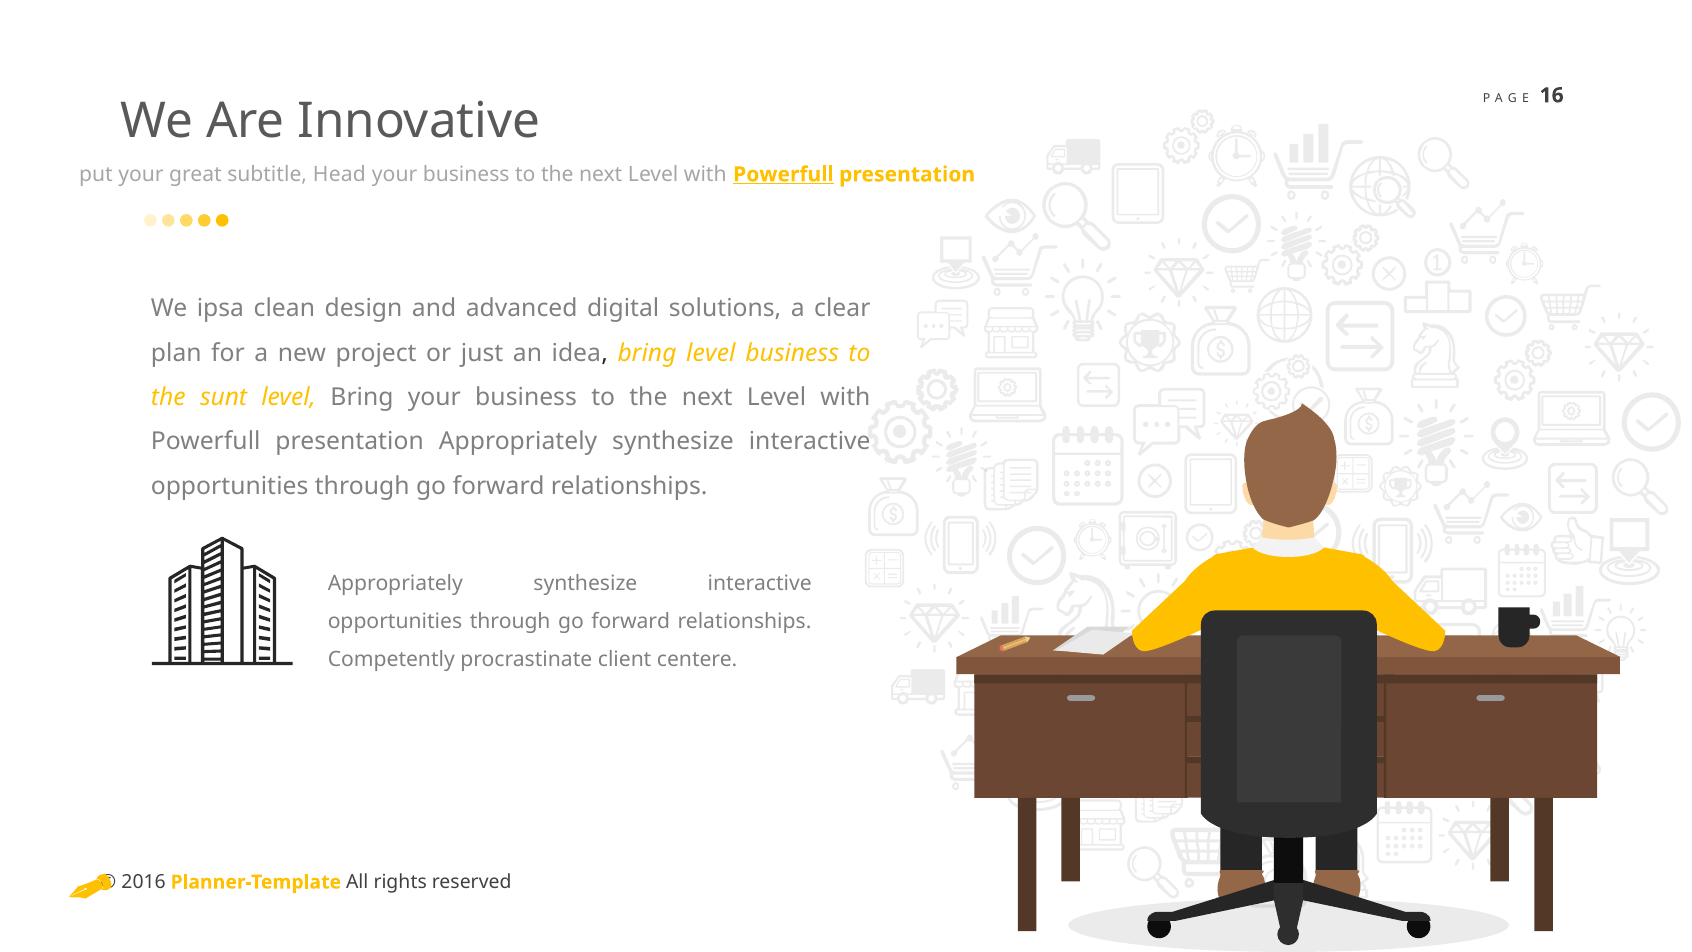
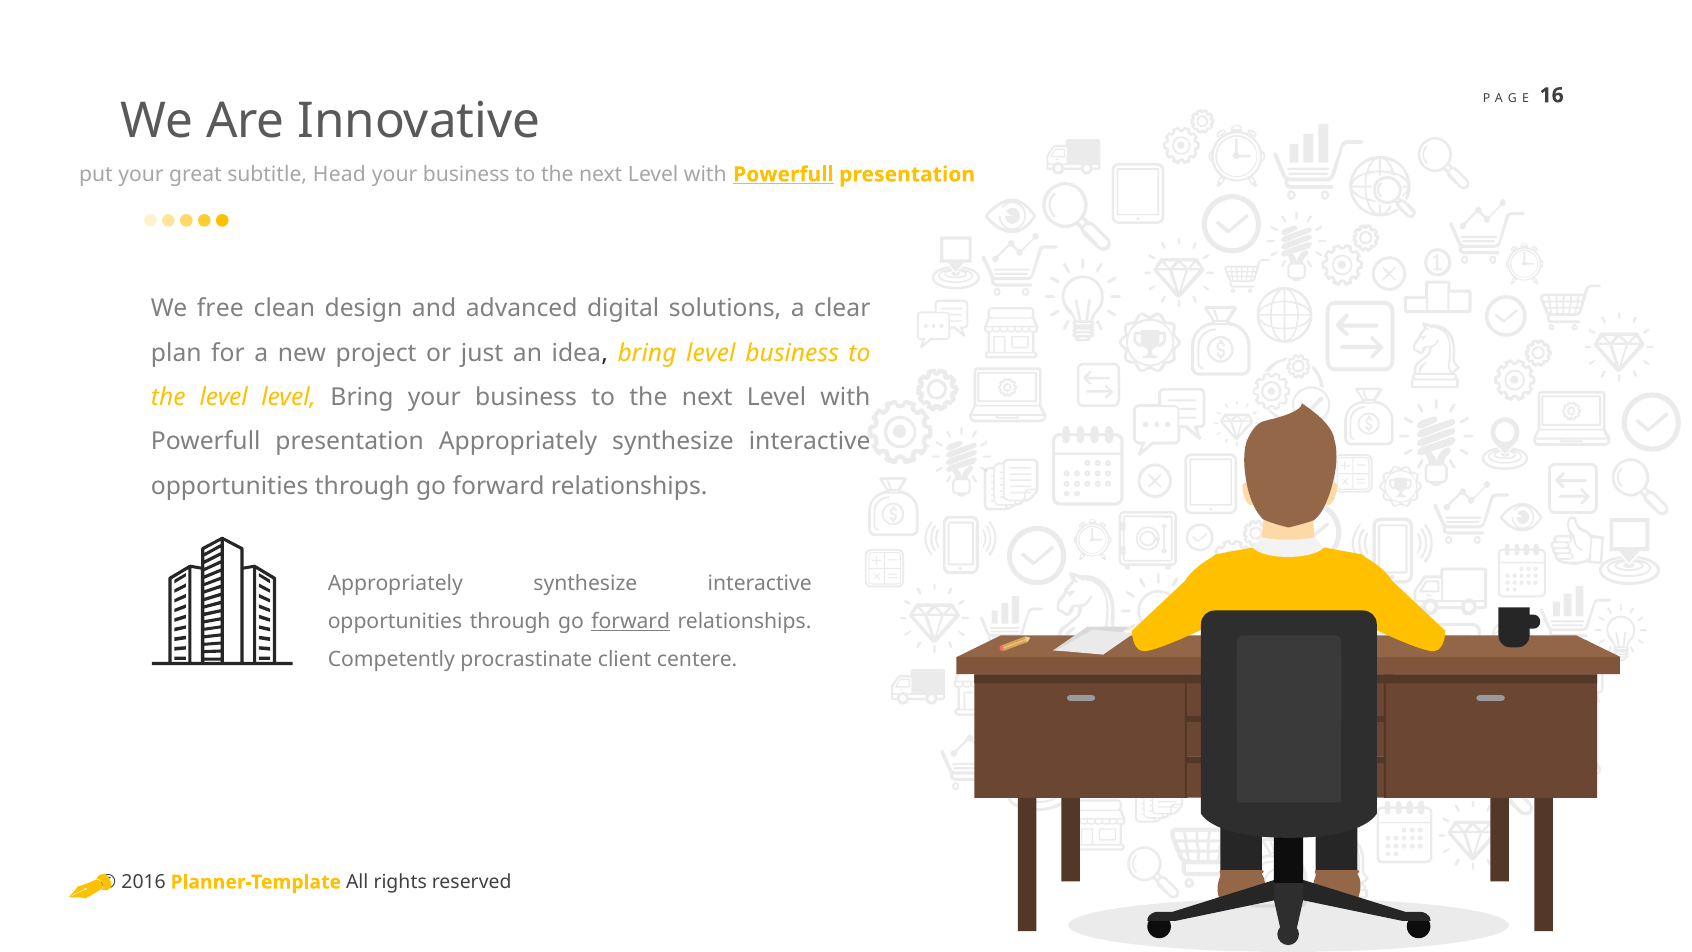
ipsa: ipsa -> free (220, 308)
the sunt: sunt -> level (224, 397)
forward underline: none -> present (631, 622)
